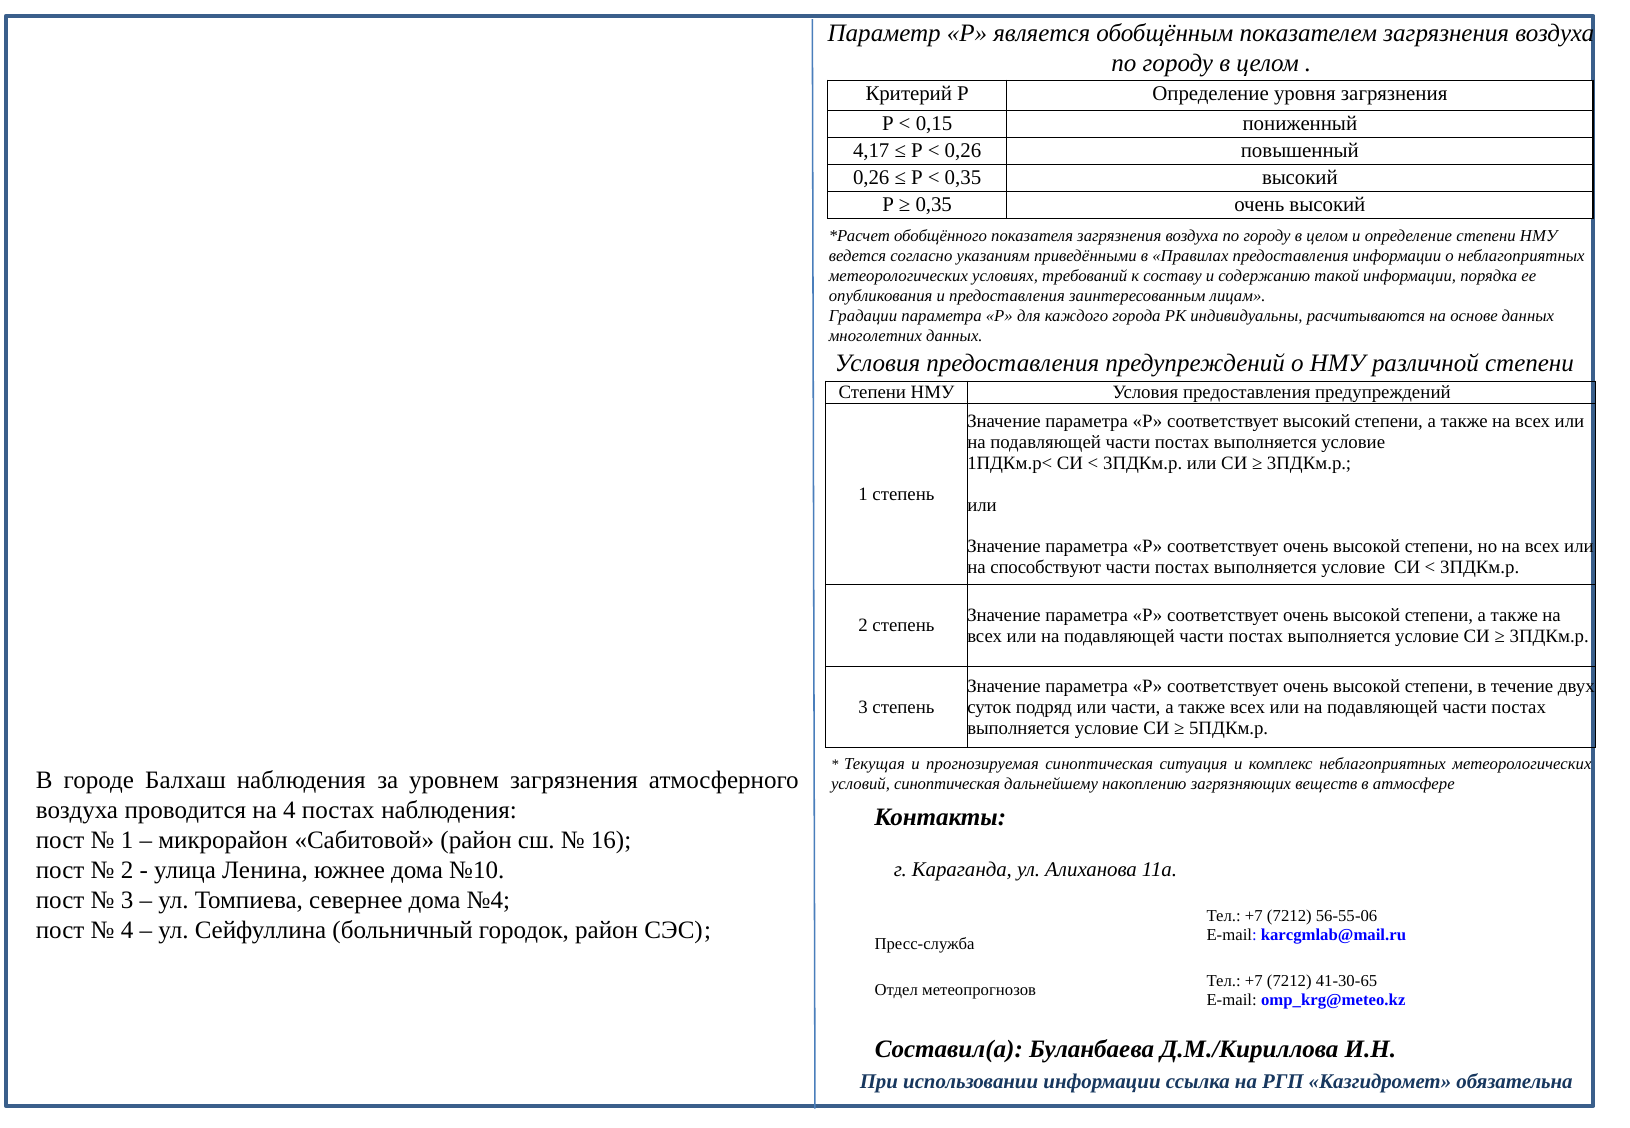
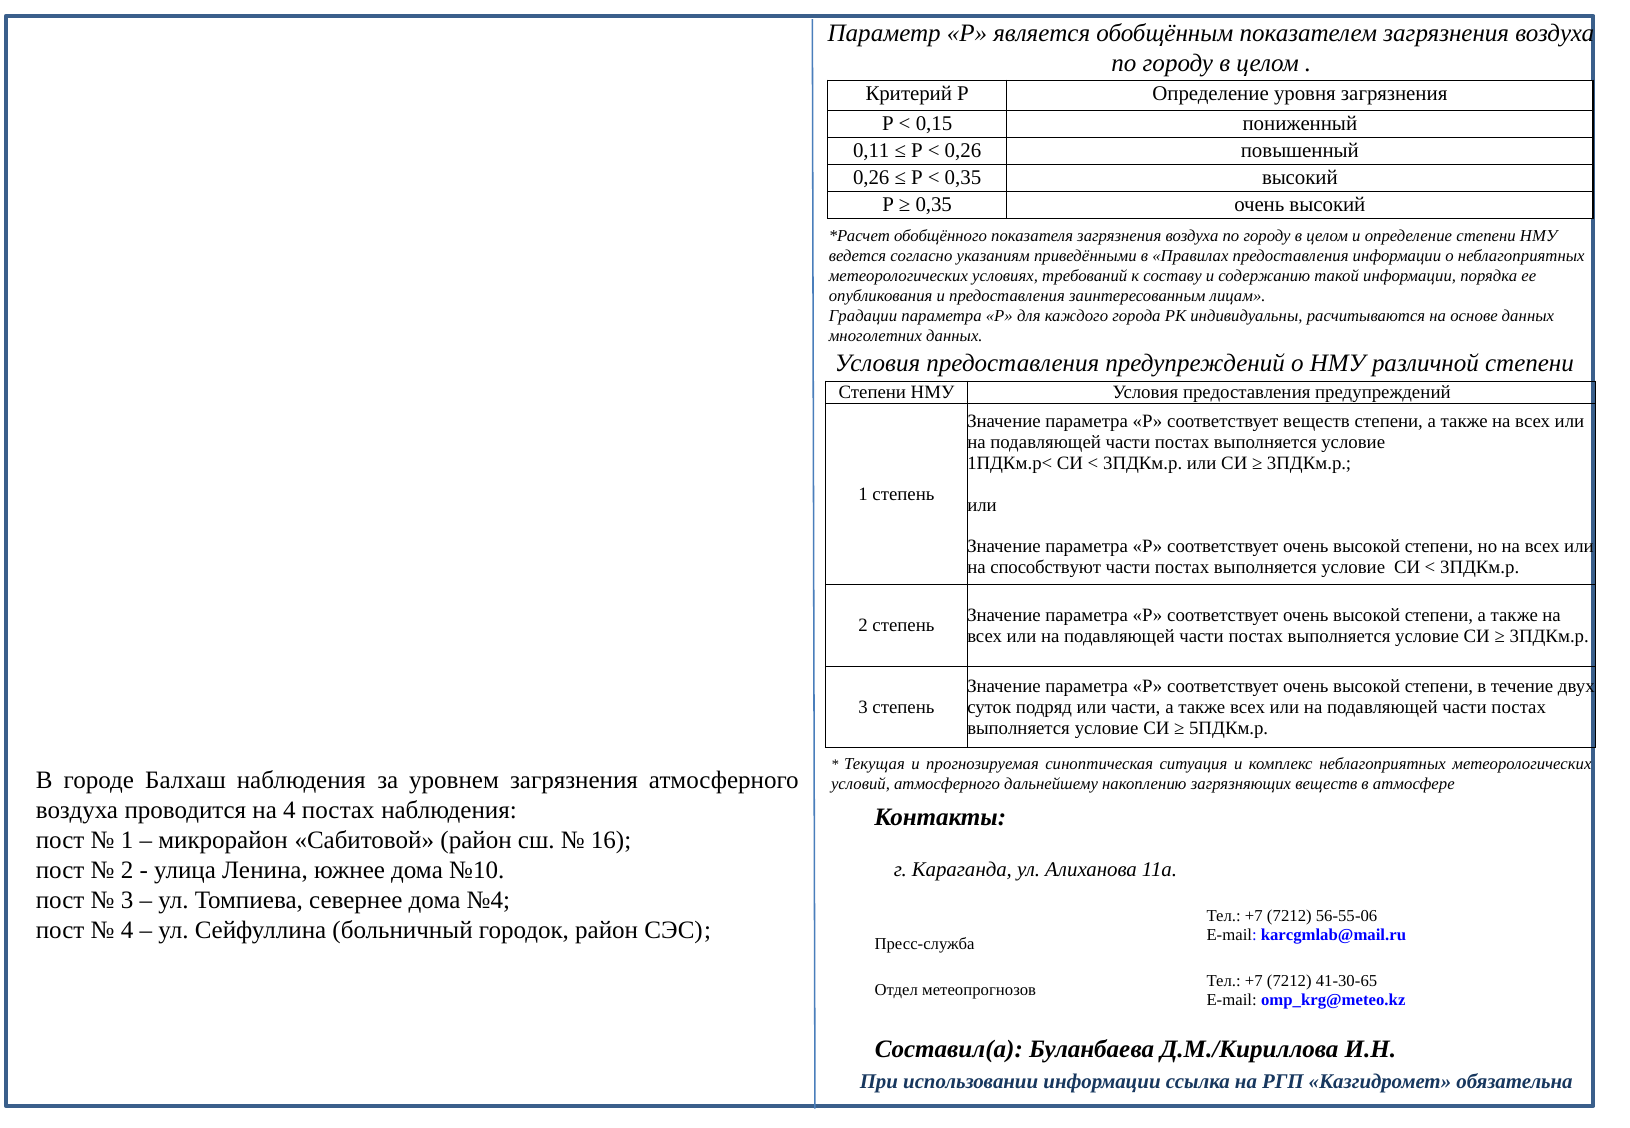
4,17: 4,17 -> 0,11 (871, 151)
соответствует высокий: высокий -> веществ (1317, 422)
условий синоптическая: синоптическая -> атмосферного (947, 784)
